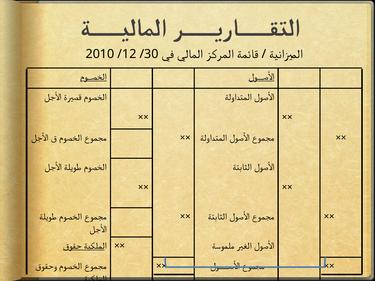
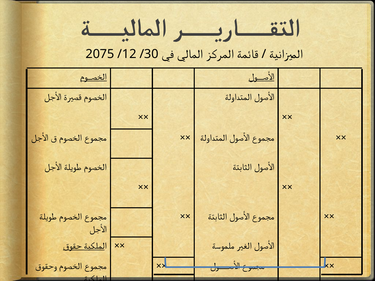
2010: 2010 -> 2075 (100, 54)
